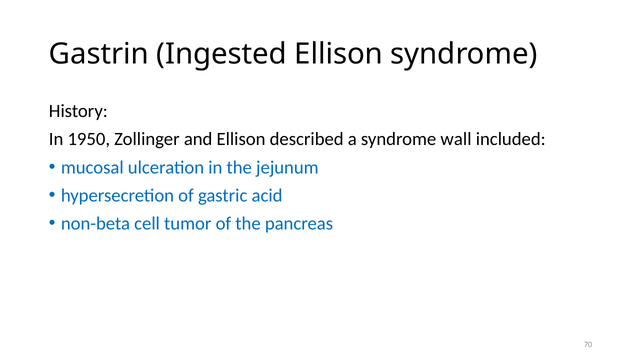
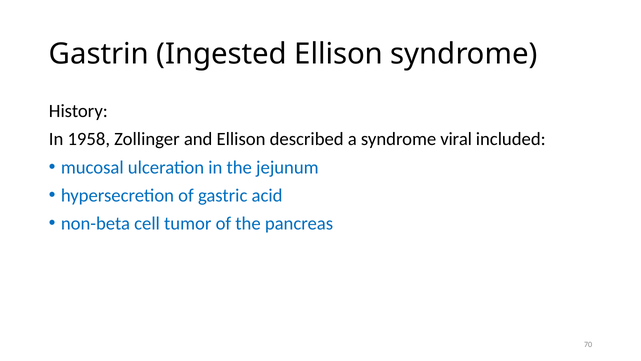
1950: 1950 -> 1958 (89, 139)
wall: wall -> viral (456, 139)
